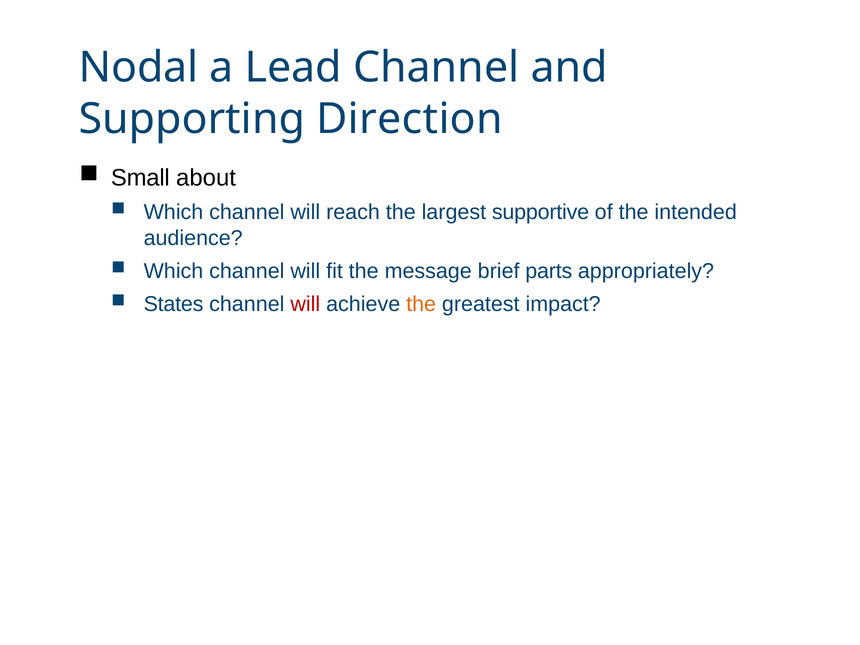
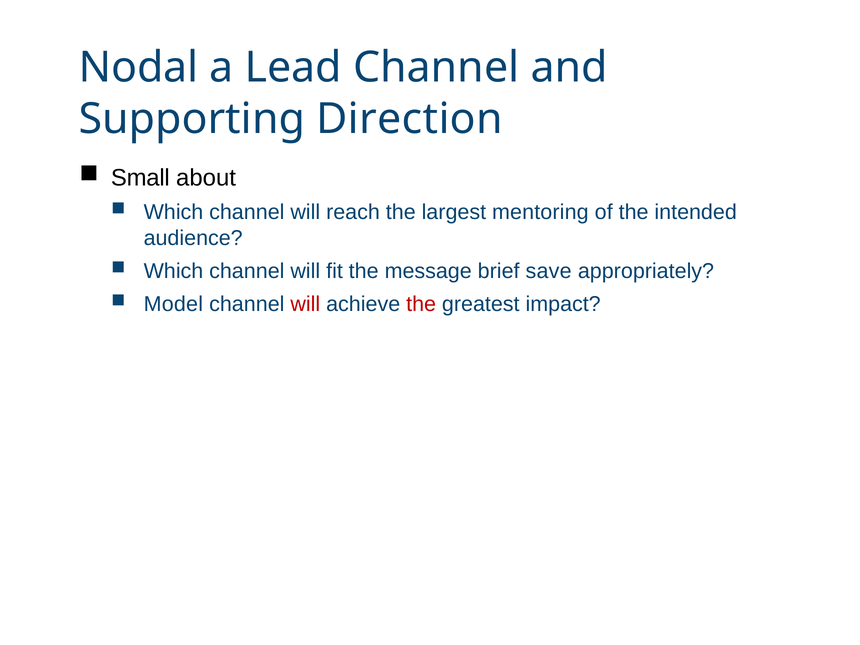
supportive: supportive -> mentoring (540, 212)
parts: parts -> save (549, 271)
States: States -> Model (173, 304)
the colour: orange -> red (421, 304)
